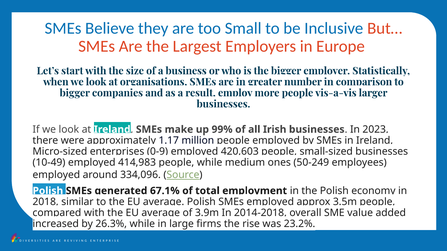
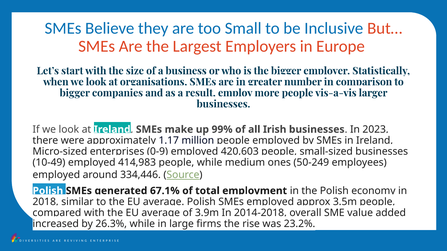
334,096: 334,096 -> 334,446 (140, 175)
